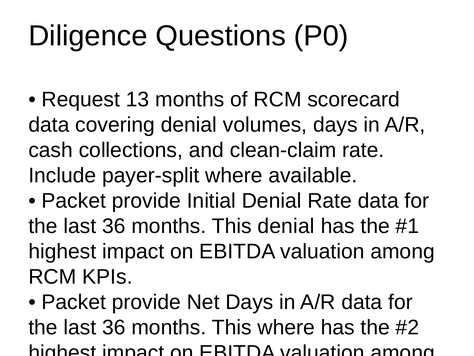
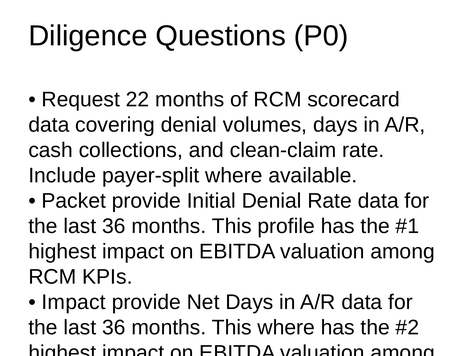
13: 13 -> 22 (138, 99)
This denial: denial -> profile (286, 226)
Packet: Packet -> Impact (74, 302)
